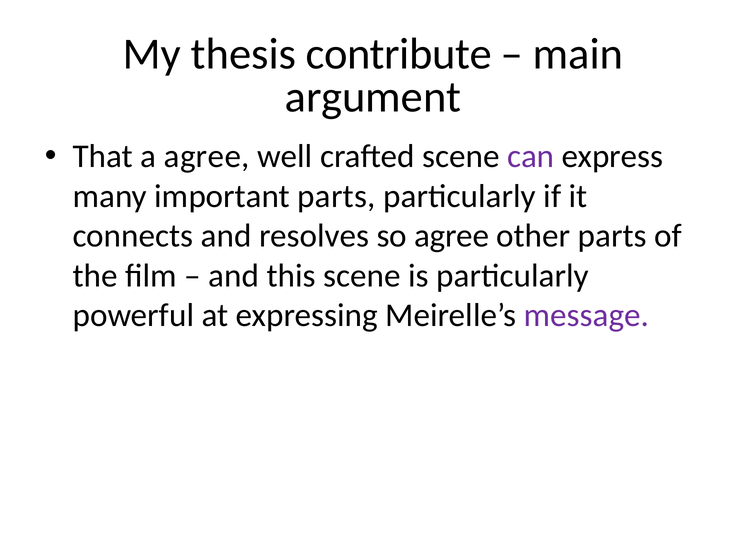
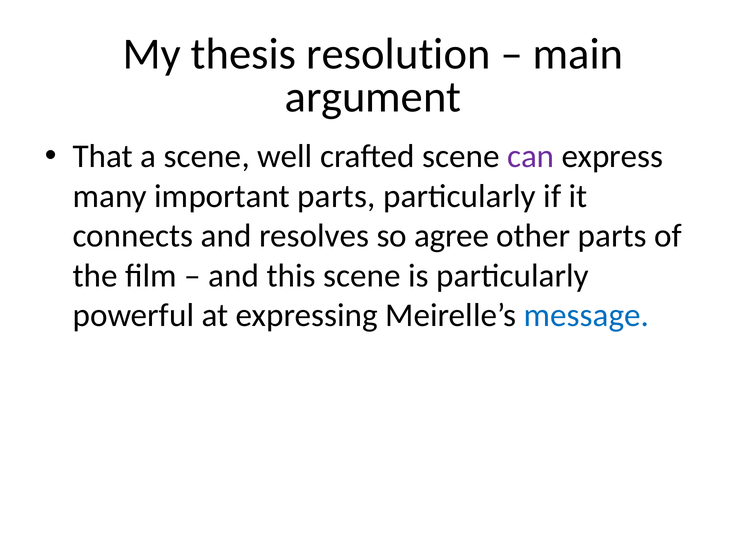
contribute: contribute -> resolution (398, 54)
a agree: agree -> scene (207, 156)
message colour: purple -> blue (586, 316)
